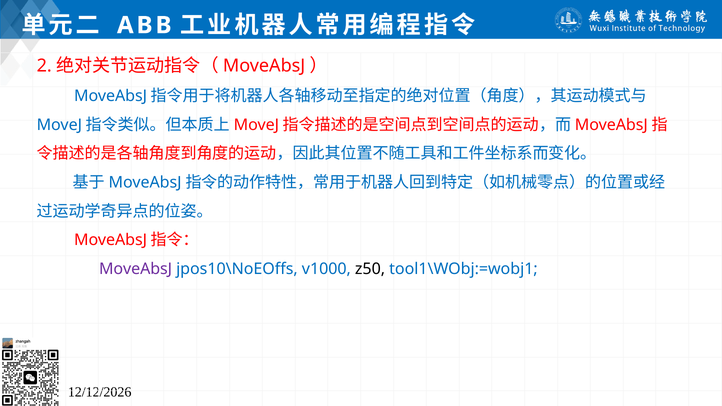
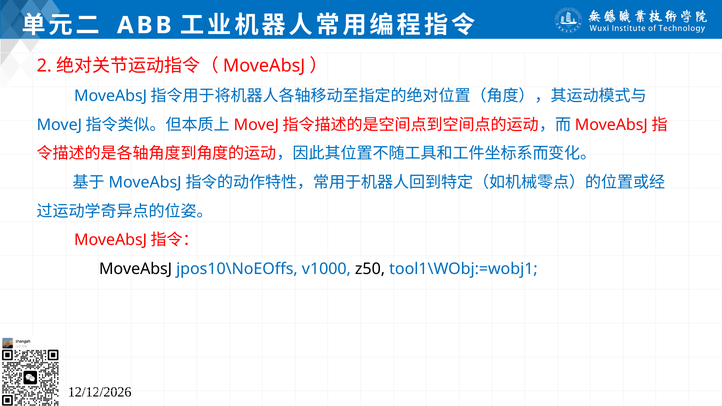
MoveAbsJ colour: purple -> black (136, 269)
